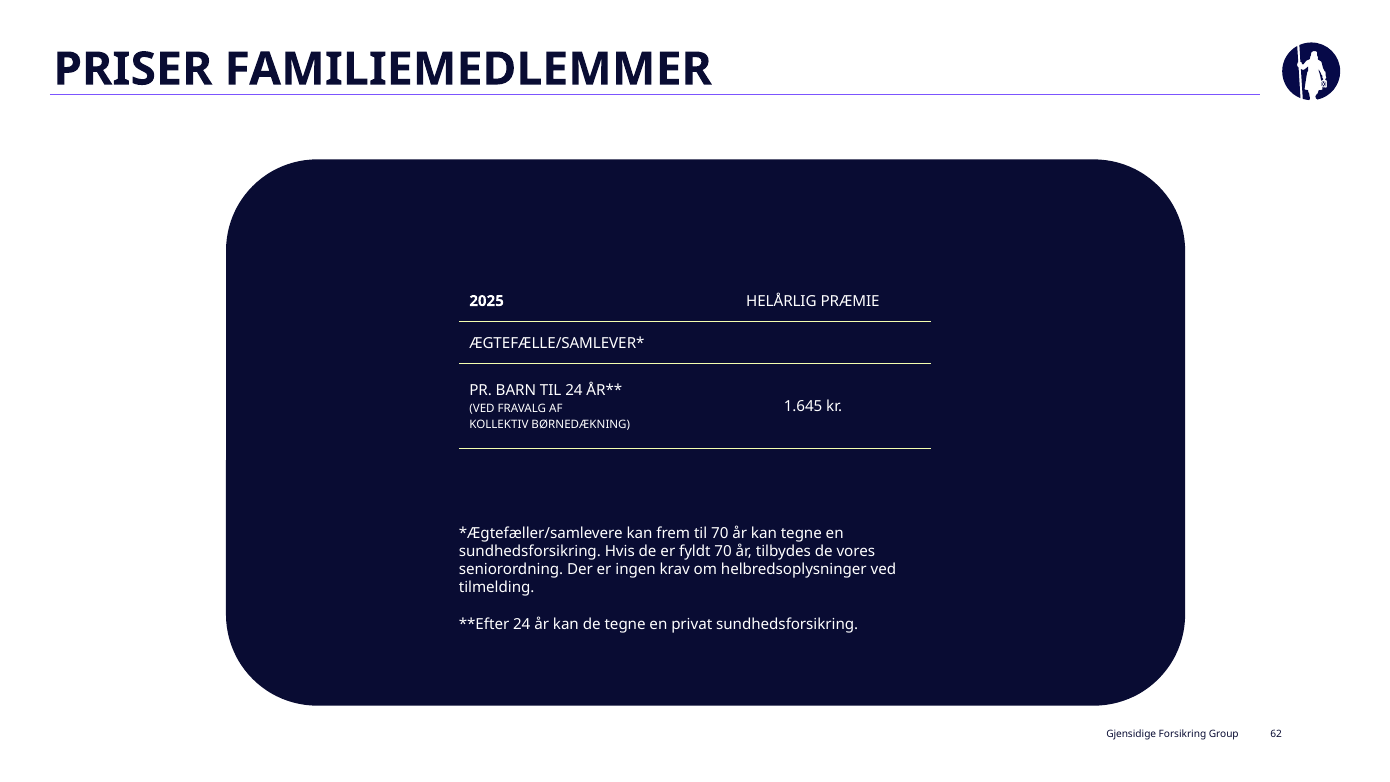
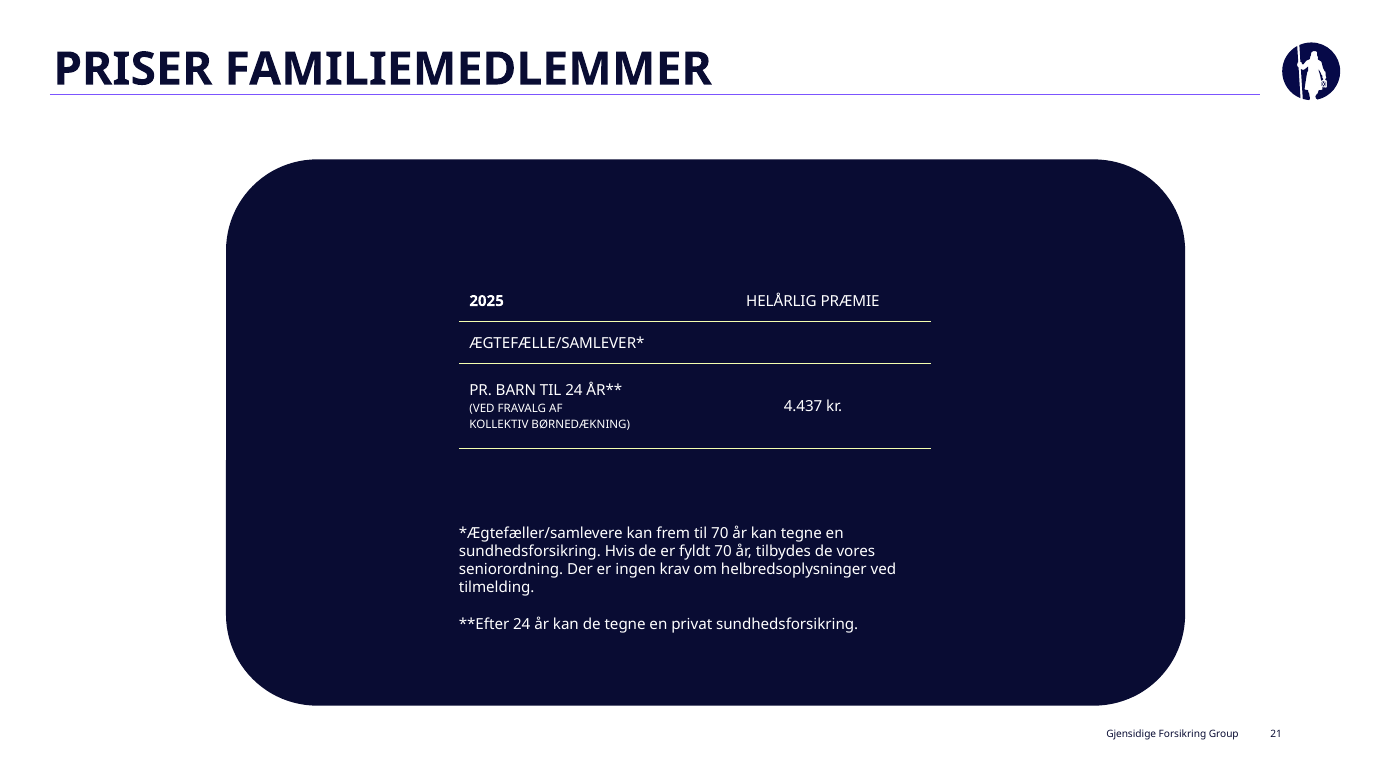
1.645: 1.645 -> 4.437 (803, 407)
62: 62 -> 21 (1276, 734)
